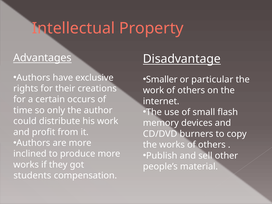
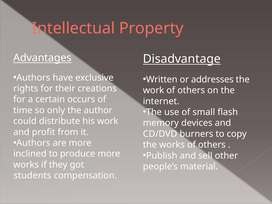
Smaller: Smaller -> Written (162, 79)
particular: particular -> addresses (212, 79)
